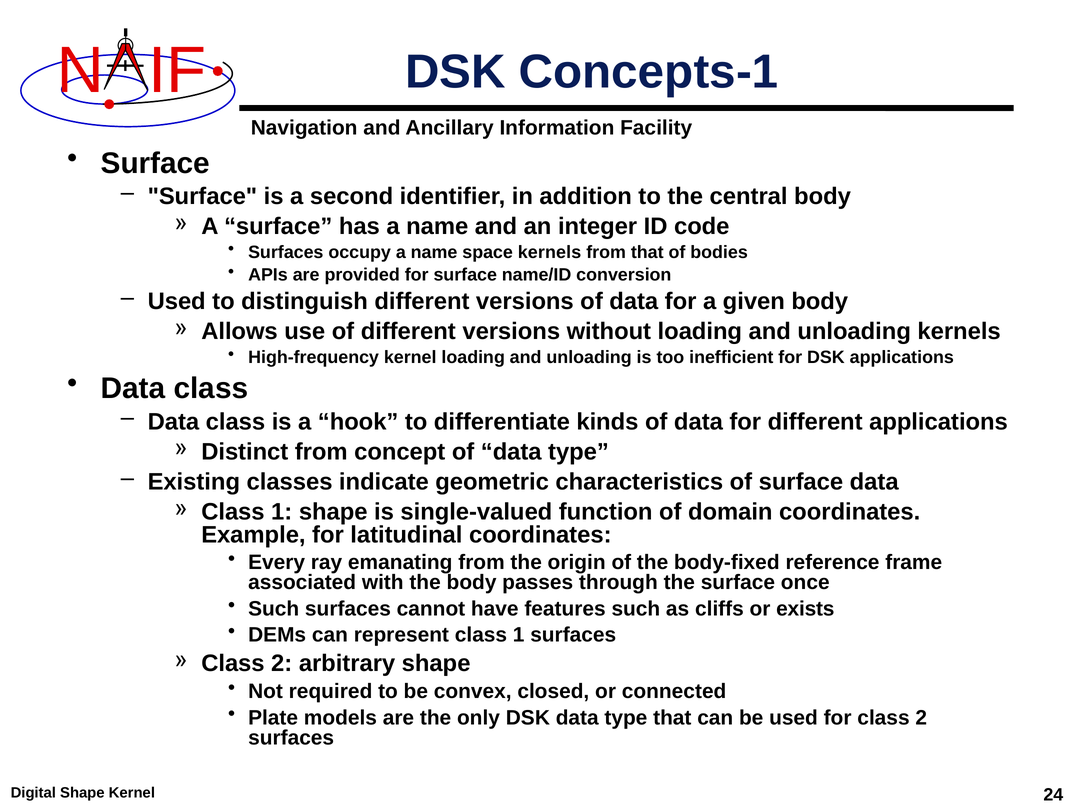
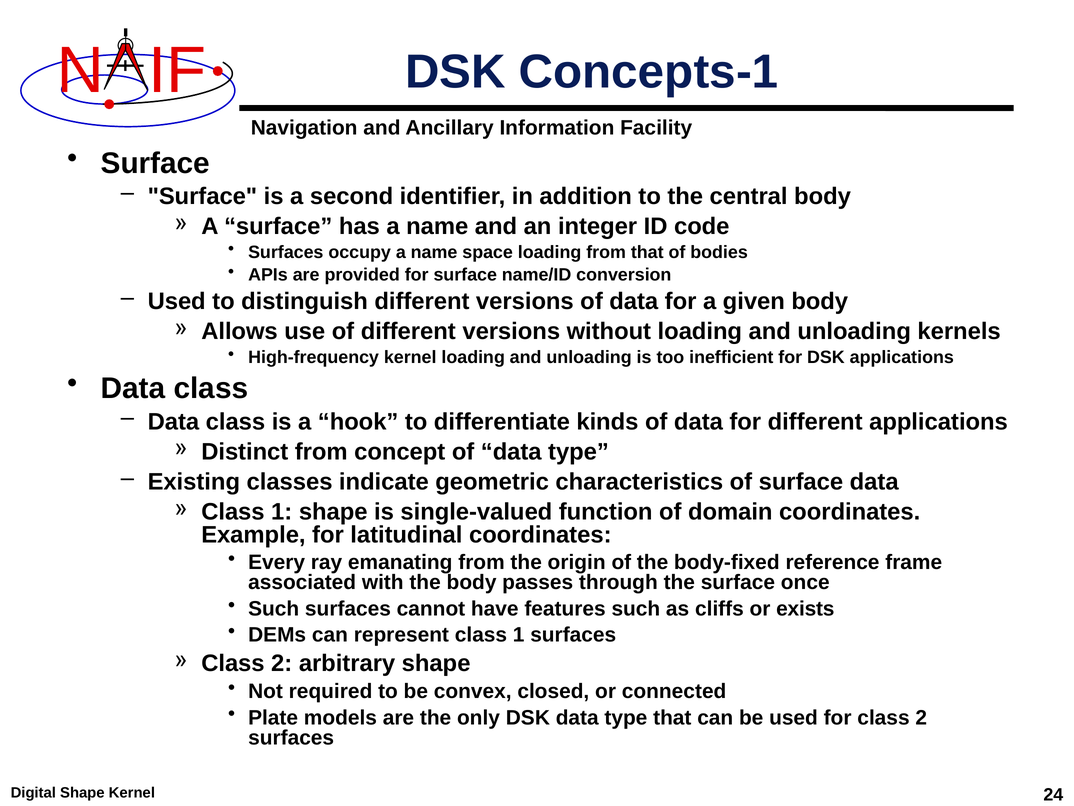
space kernels: kernels -> loading (550, 252)
